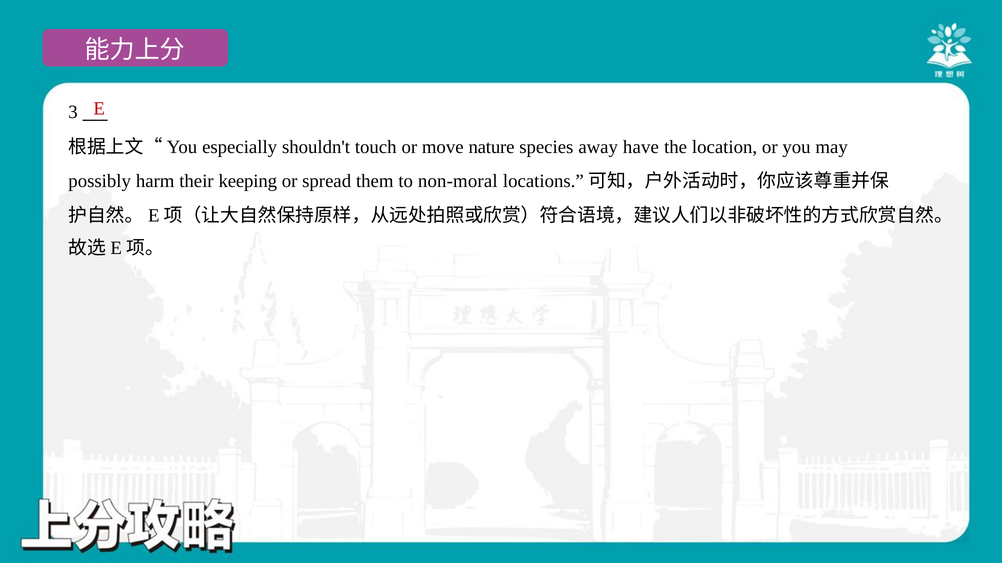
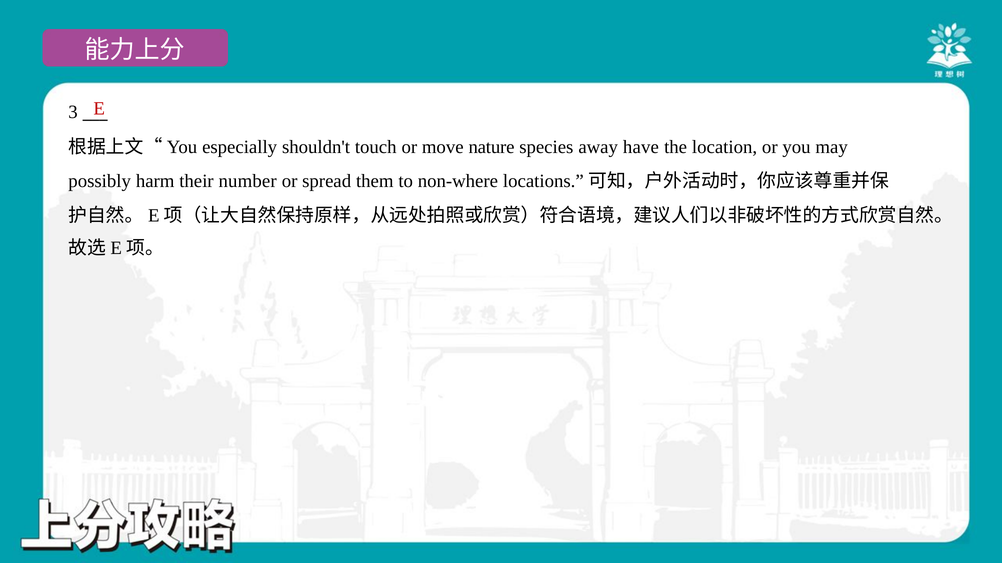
keeping: keeping -> number (248, 181)
non-moral: non-moral -> non-where (458, 181)
